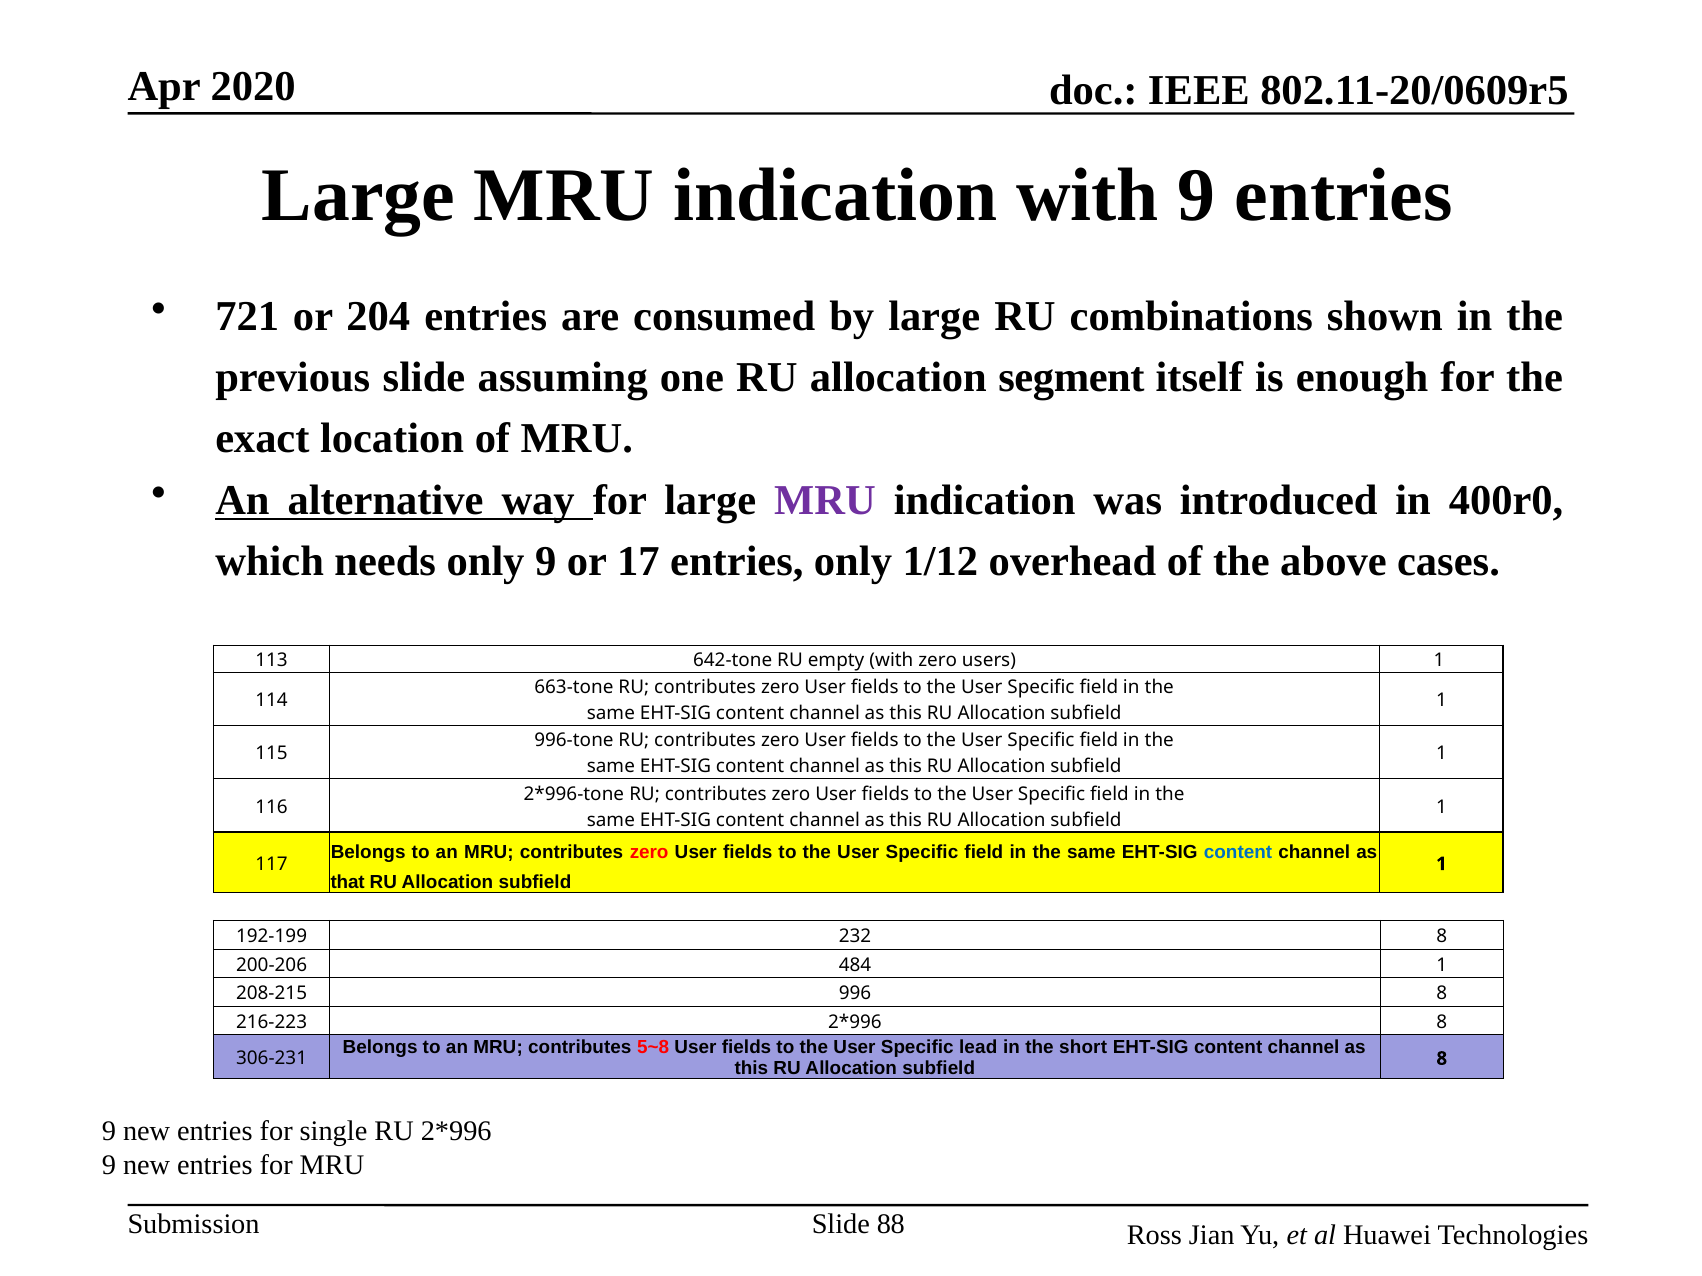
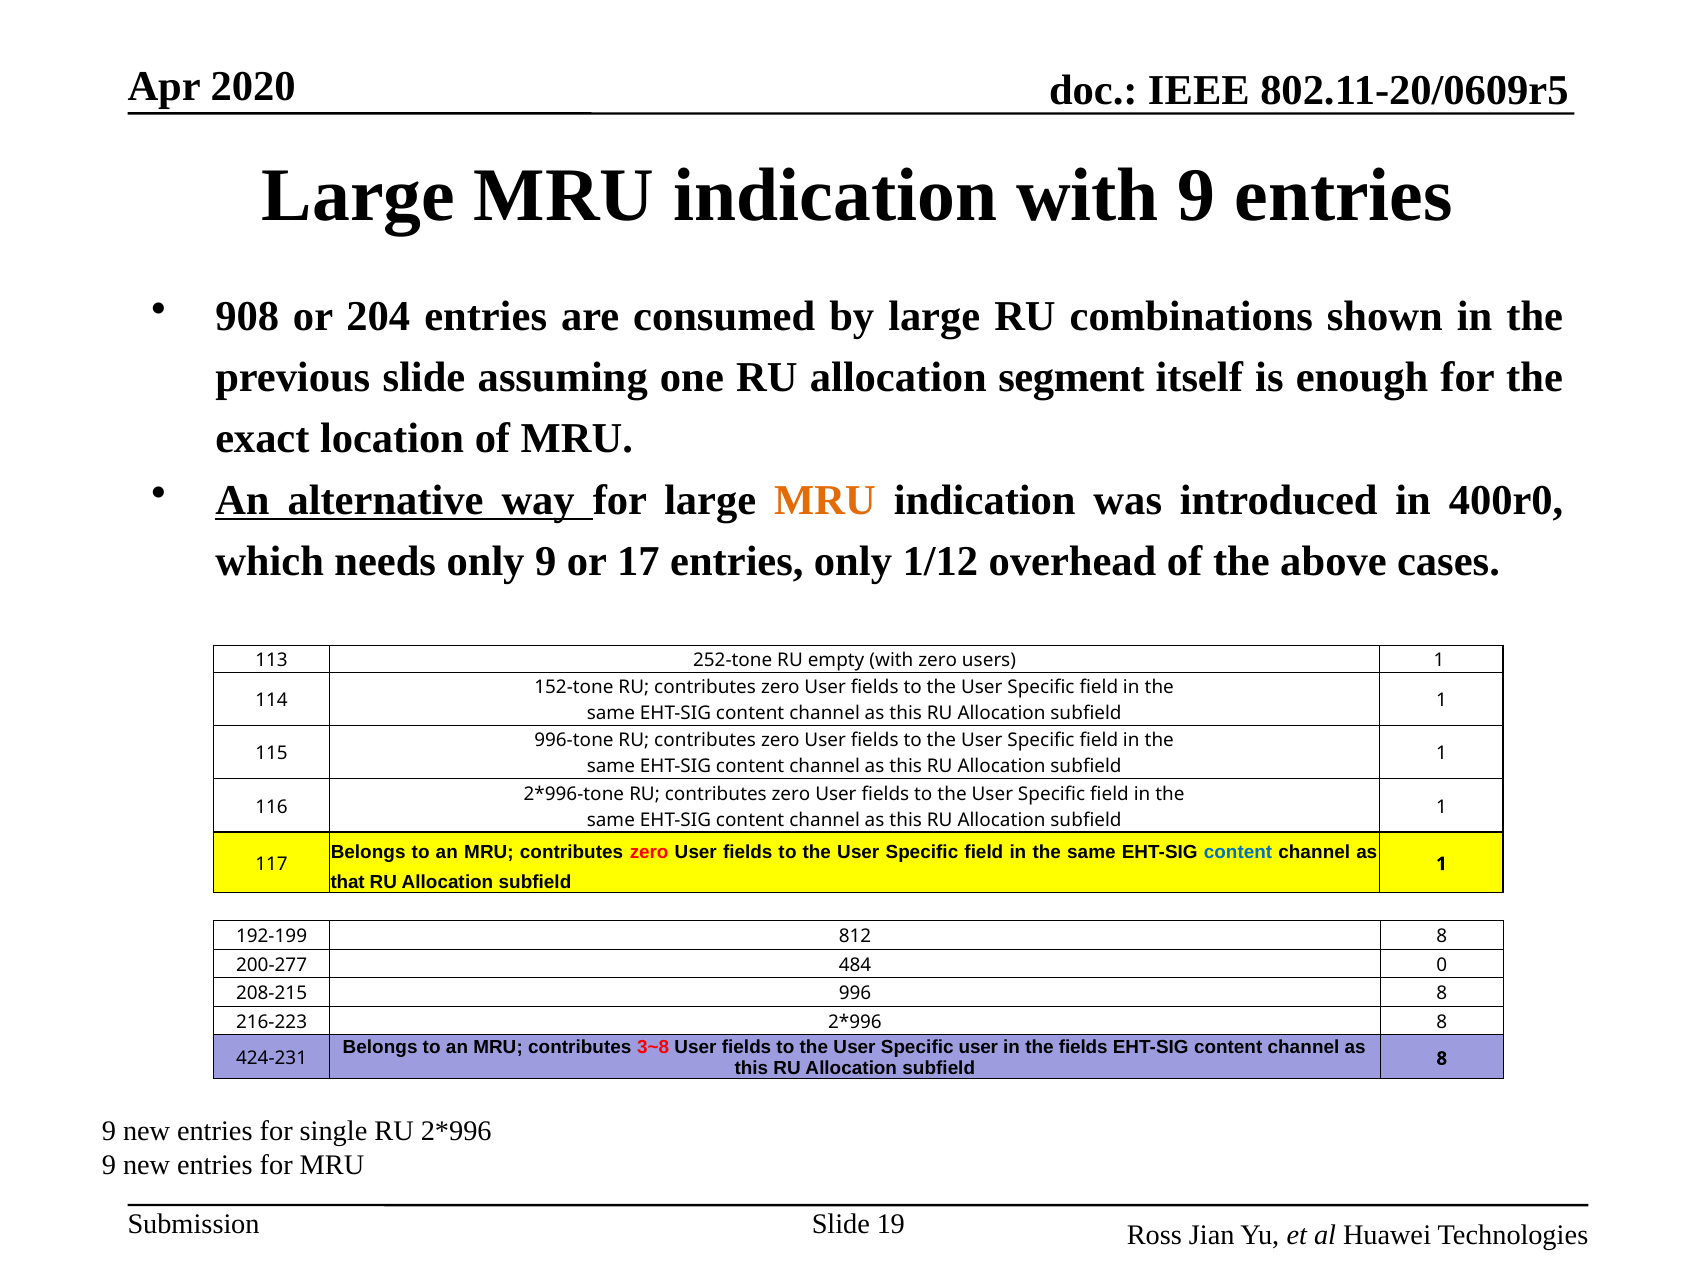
721: 721 -> 908 (247, 317)
MRU colour: purple -> orange (825, 500)
642-tone: 642-tone -> 252-tone (733, 660)
663-tone: 663-tone -> 152-tone (574, 688)
232: 232 -> 812 (855, 937)
200-206: 200-206 -> 200-277 (272, 966)
484 1: 1 -> 0 (1442, 966)
5~8: 5~8 -> 3~8 (653, 1048)
Specific lead: lead -> user (978, 1048)
the short: short -> fields (1083, 1048)
306-231: 306-231 -> 424-231 (272, 1059)
88: 88 -> 19 (891, 1224)
